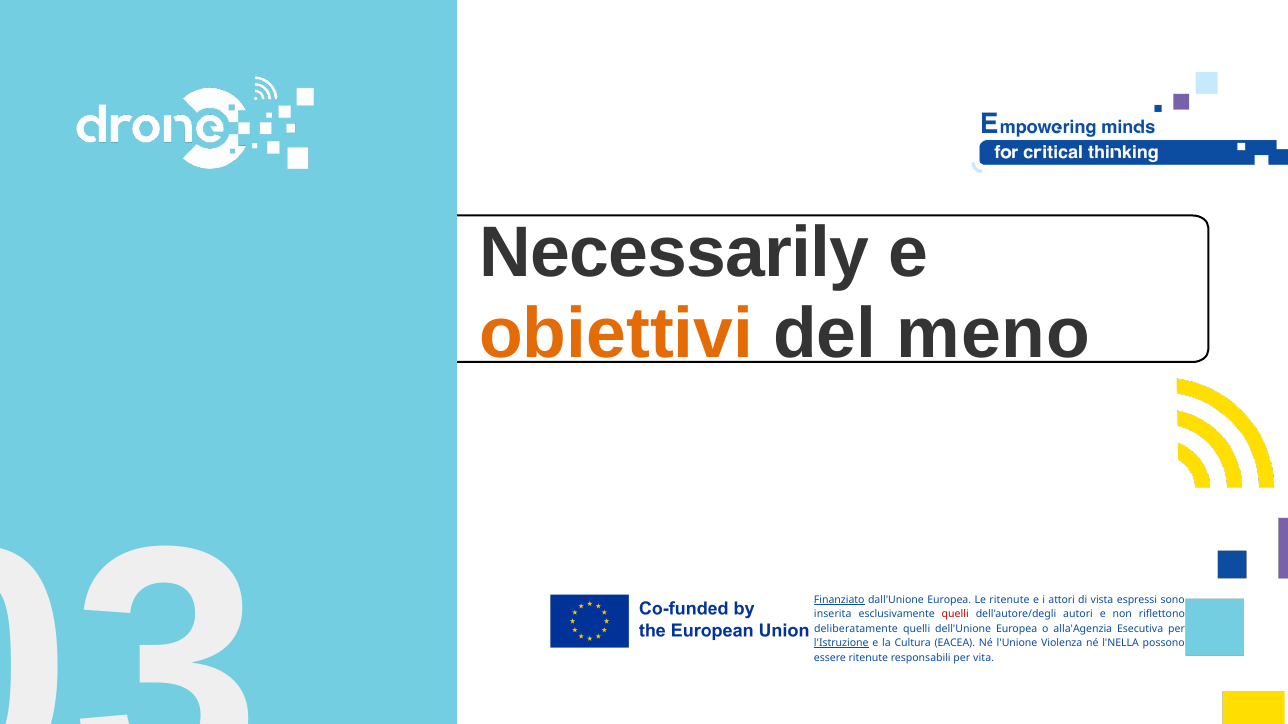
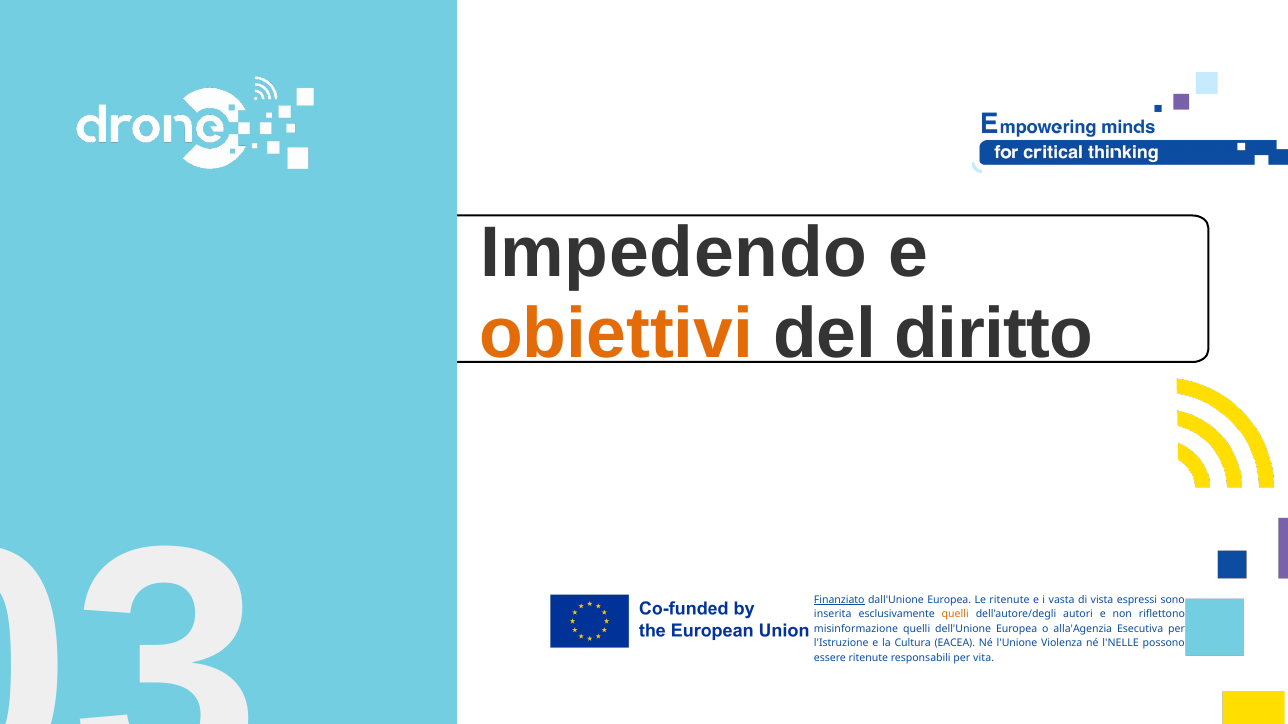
Necessarily: Necessarily -> Impedendo (674, 253)
meno: meno -> diritto (994, 334)
attori: attori -> vasta (1062, 600)
quelli colour: red -> orange (955, 615)
deliberatamente: deliberatamente -> misinformazione (856, 629)
l'Istruzione underline: present -> none (841, 644)
l'NELLA: l'NELLA -> l'NELLE (1121, 644)
